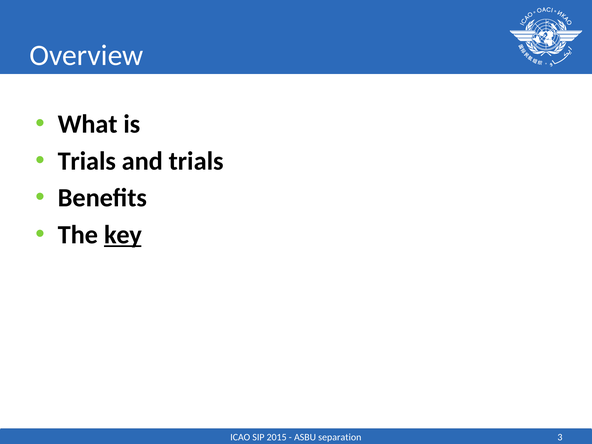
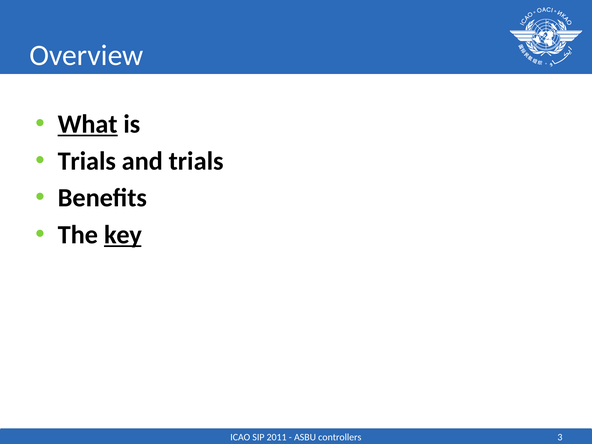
What underline: none -> present (88, 124)
2015: 2015 -> 2011 (277, 437)
separation: separation -> controllers (340, 437)
